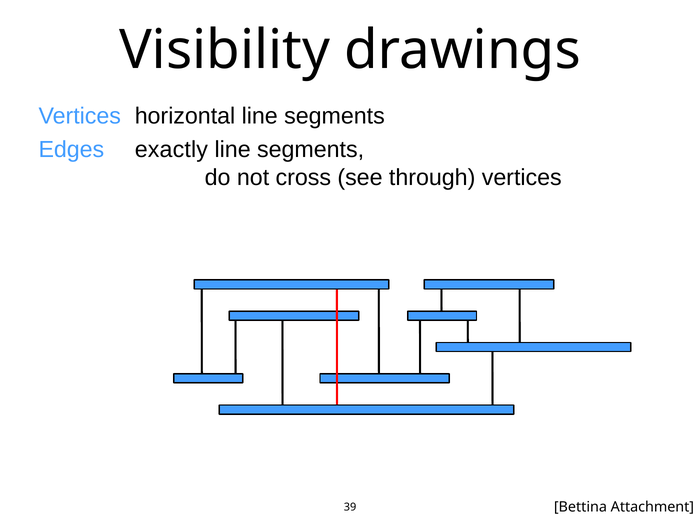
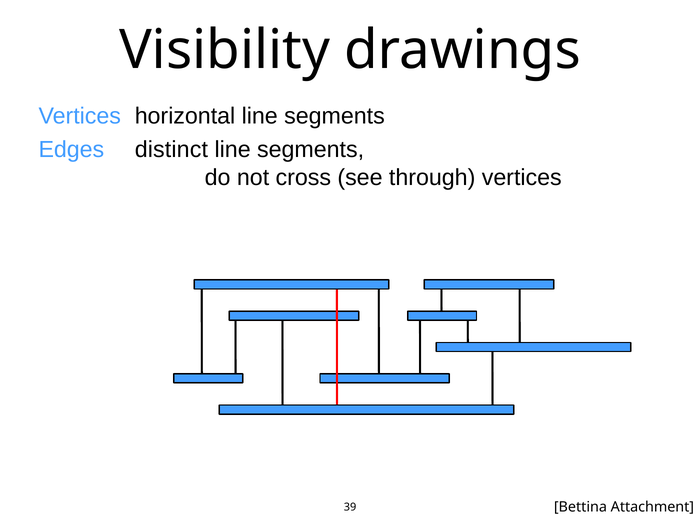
exactly: exactly -> distinct (171, 150)
